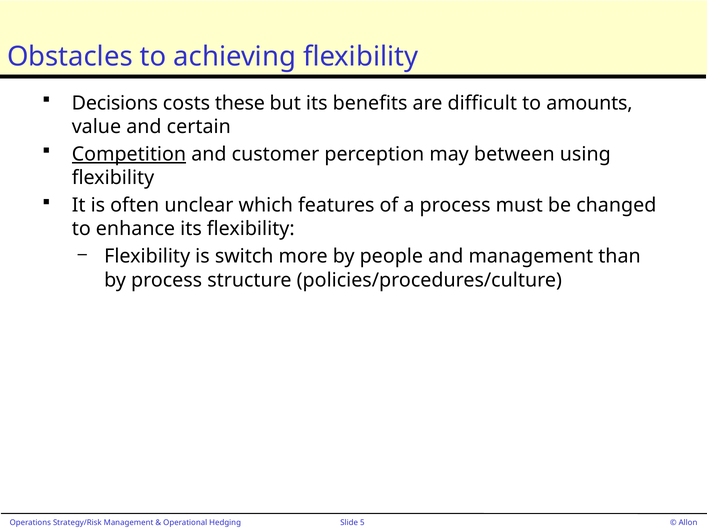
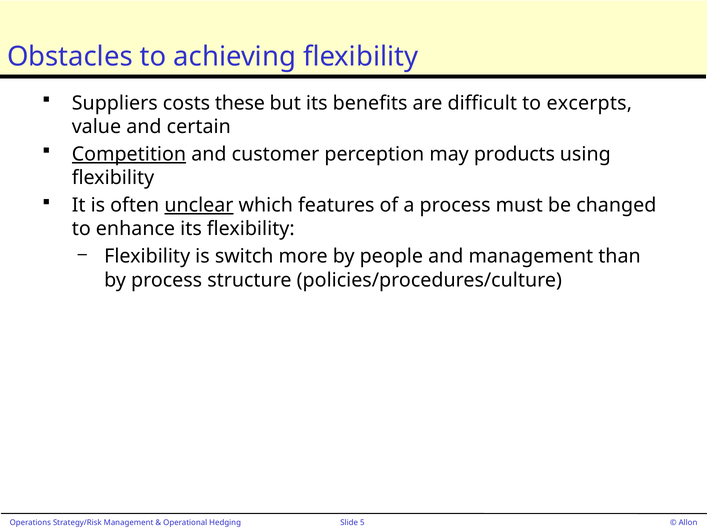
Decisions: Decisions -> Suppliers (115, 103)
amounts: amounts -> excerpts (589, 103)
between: between -> products (514, 154)
unclear underline: none -> present (199, 205)
